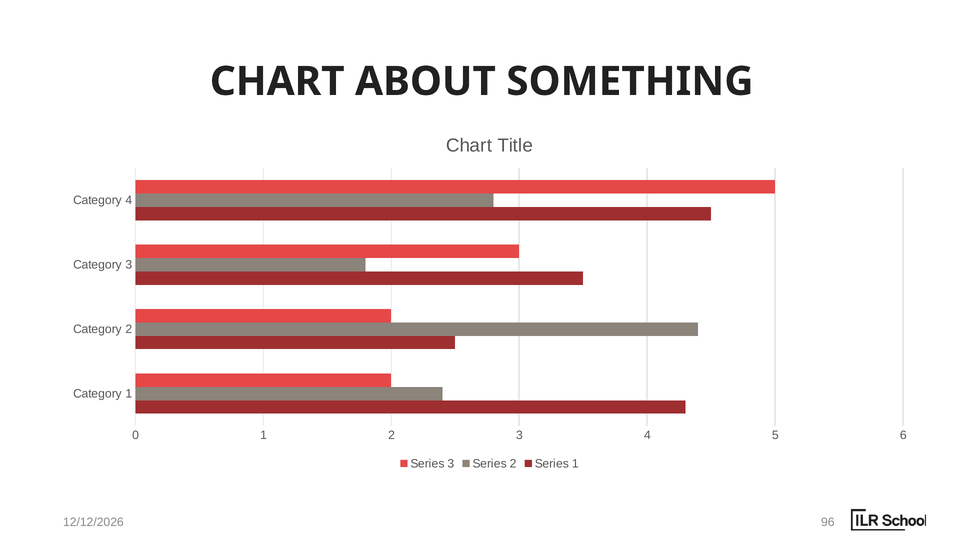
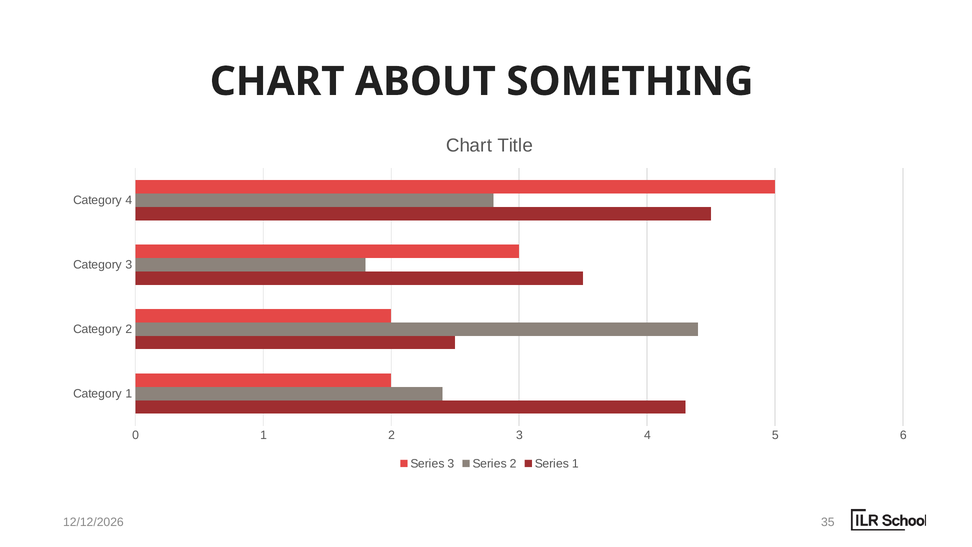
96: 96 -> 35 (828, 522)
